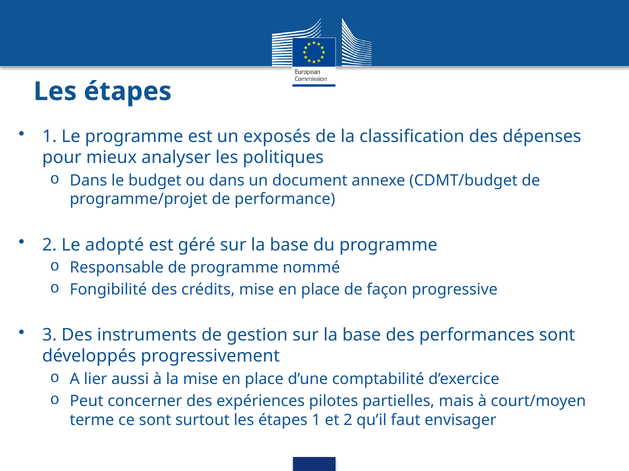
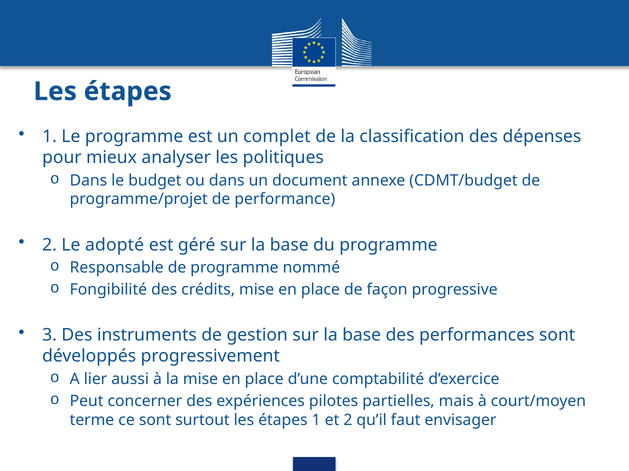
exposés: exposés -> complet (277, 137)
